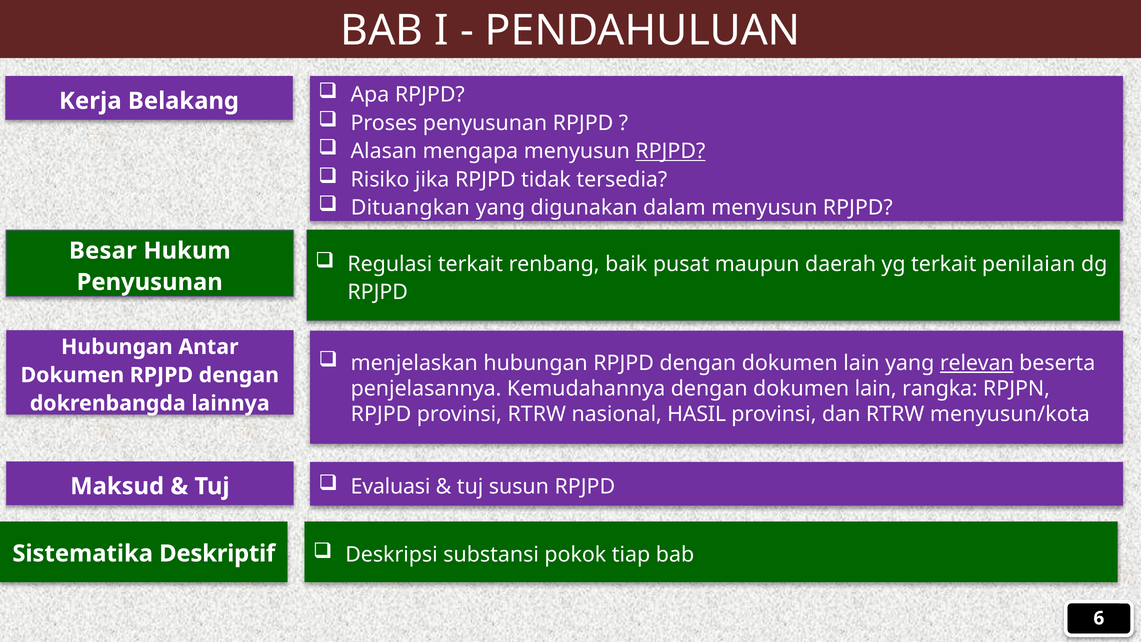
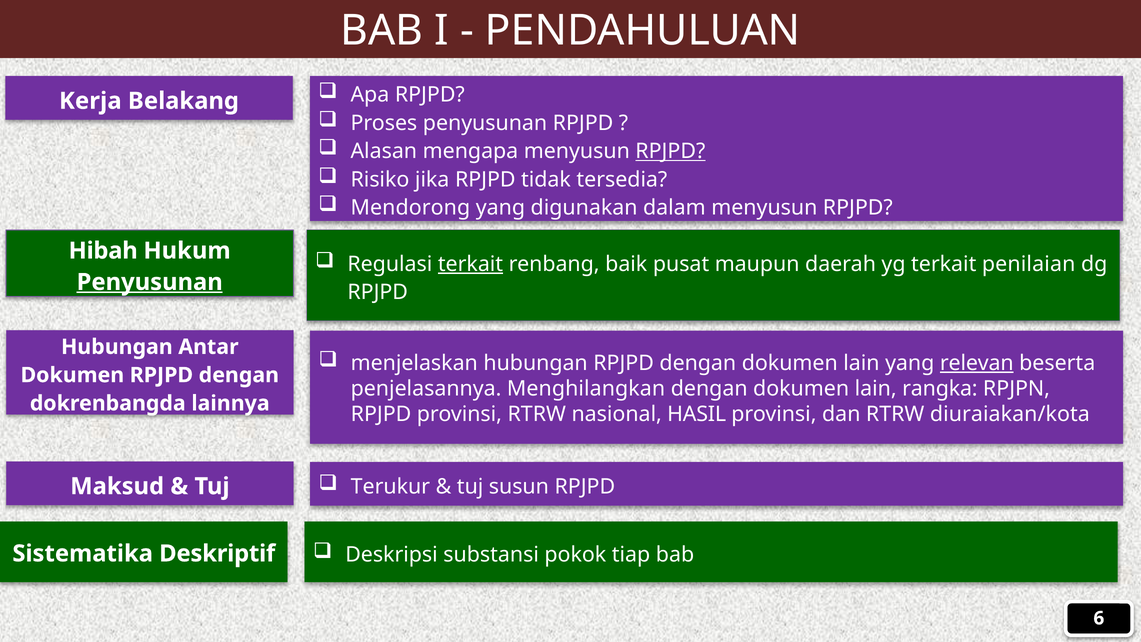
Dituangkan: Dituangkan -> Mendorong (410, 208)
Besar: Besar -> Hibah (103, 251)
terkait underline: none -> present (470, 264)
Penyusunan underline: none -> present (150, 282)
Kemudahannya: Kemudahannya -> Menghilangkan (586, 389)
menyusun/kota: menyusun/kota -> diuraiakan/kota (1010, 414)
Evaluasi: Evaluasi -> Terukur (390, 487)
